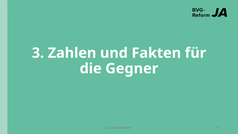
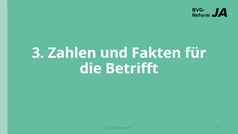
Gegner: Gegner -> Betrifft (132, 68)
